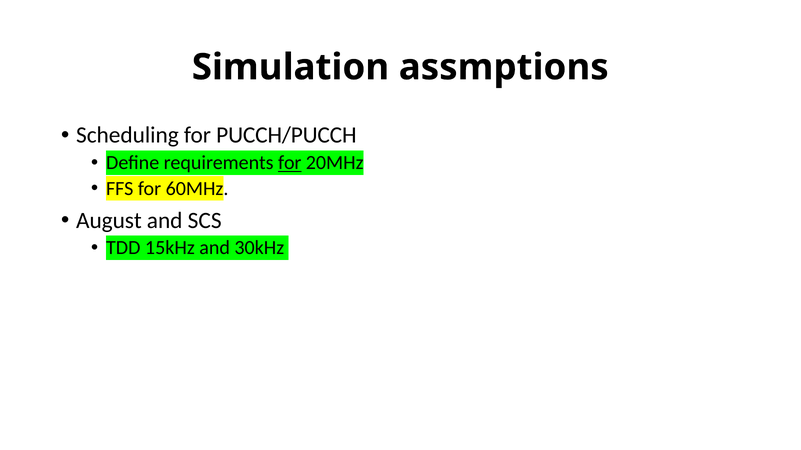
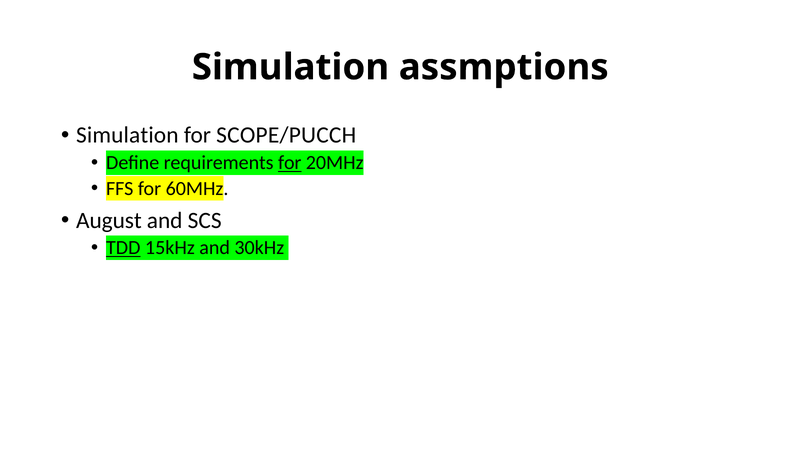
Scheduling: Scheduling -> Simulation (127, 135)
PUCCH/PUCCH: PUCCH/PUCCH -> SCOPE/PUCCH (286, 135)
TDD underline: none -> present (123, 248)
